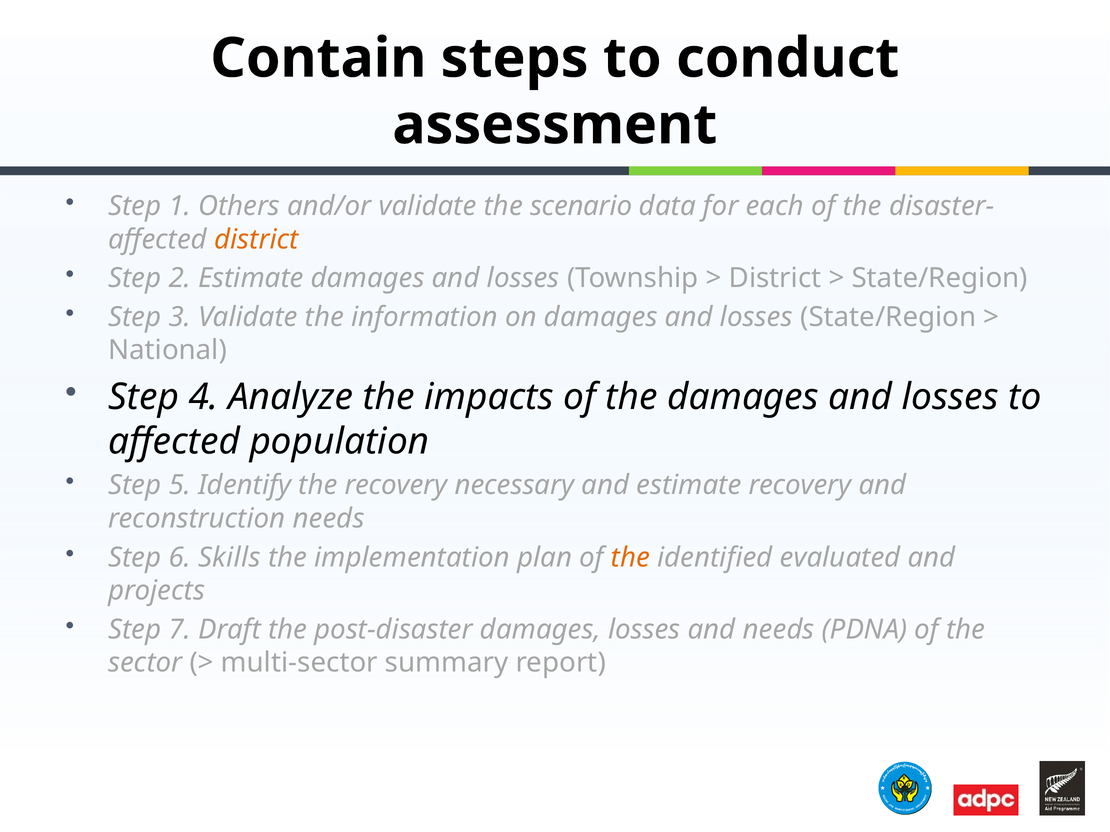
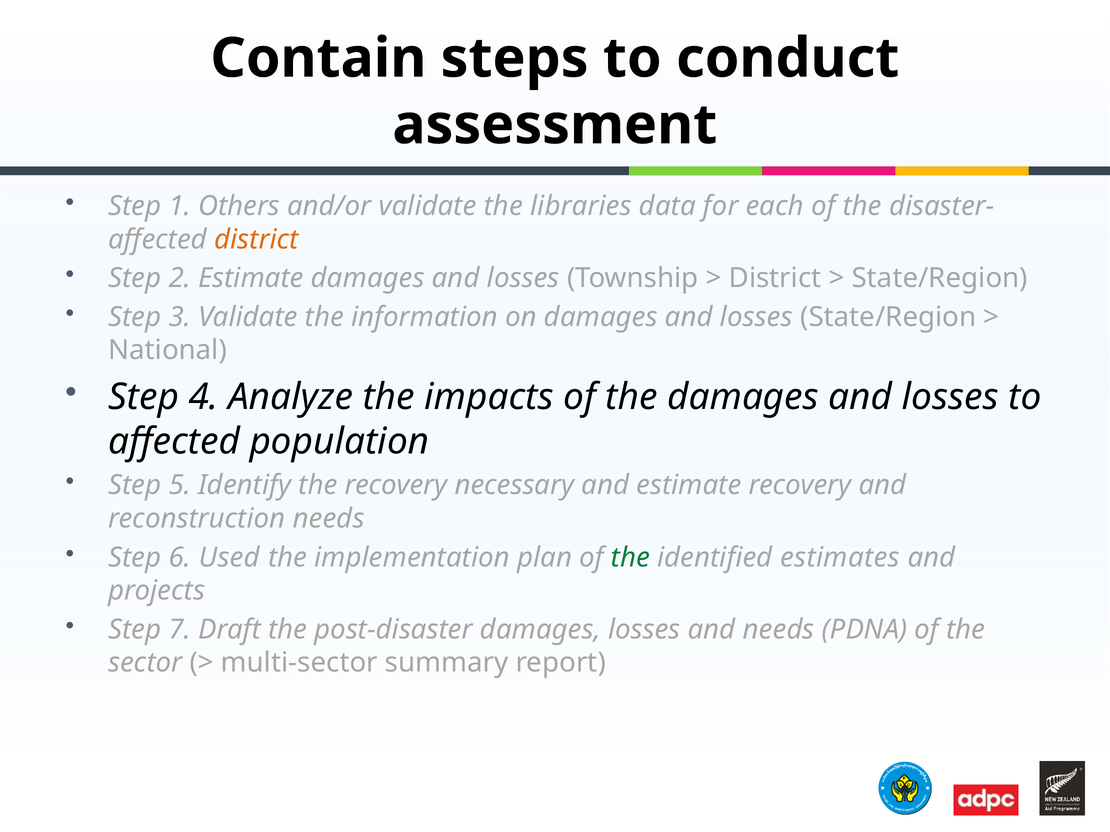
scenario: scenario -> libraries (581, 206)
Skills: Skills -> Used (229, 558)
the colour: orange -> green (631, 558)
evaluated: evaluated -> estimates (840, 558)
